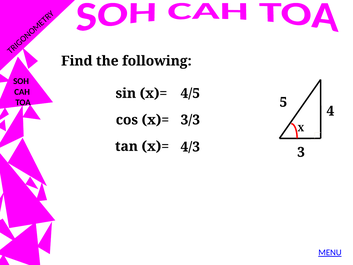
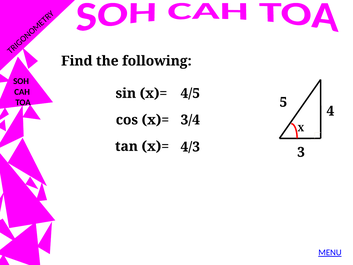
3/3: 3/3 -> 3/4 (190, 120)
